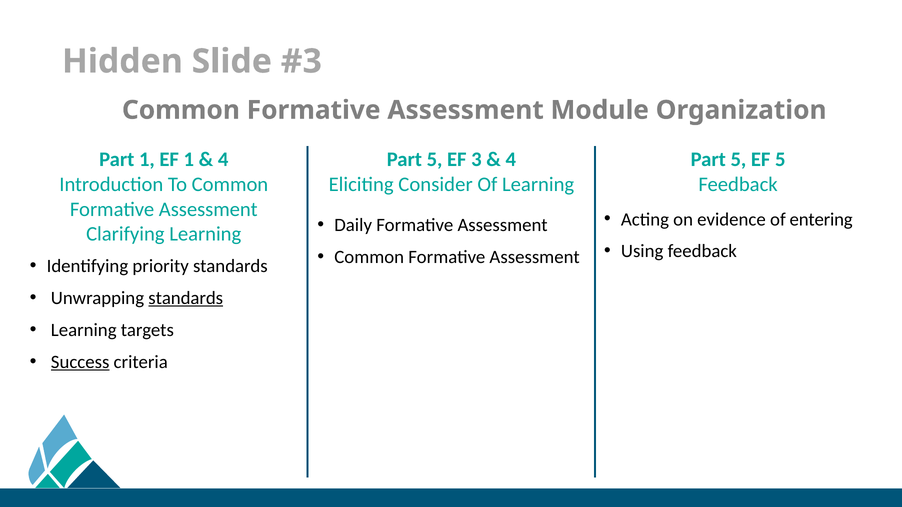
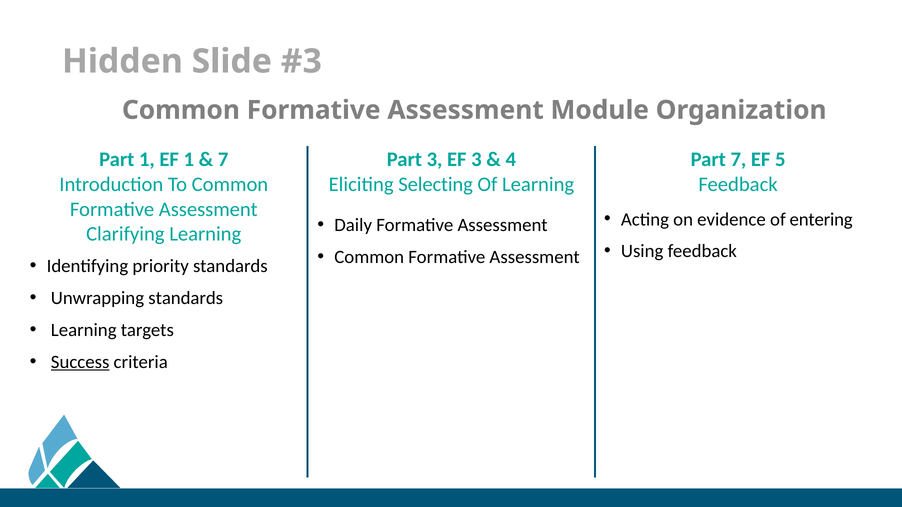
4: 4 -> 7 (223, 160)
5: 5 -> 3 (435, 160)
5: 5 -> 7 (738, 160)
Consider: Consider -> Selecting (436, 185)
standards underline: present -> none (186, 298)
